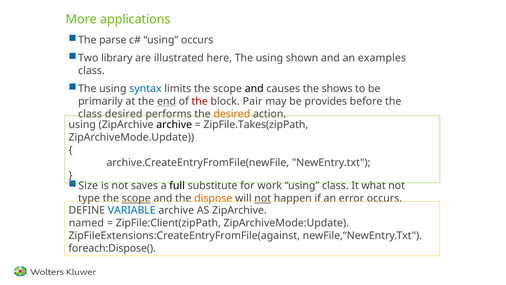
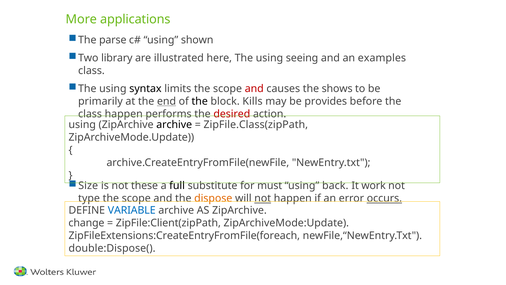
using occurs: occurs -> shown (197, 40)
shown: shown -> seeing (302, 58)
syntax colour: blue -> black (145, 89)
and colour: black -> red (254, 89)
the colour: red -> black (200, 101)
Pair: Pair -> Kills (253, 101)
class desired: desired -> happen (124, 114)
desired colour: orange -> red (232, 114)
ZipFile.Takes(zipPath: ZipFile.Takes(zipPath -> ZipFile.Class(zipPath (256, 125)
saves: saves -> these (145, 186)
work: work -> must (270, 186)
using class: class -> back (335, 186)
what: what -> work (374, 186)
scope underline: present -> none (136, 198)
occurs underline: none -> present (384, 198)
named: named -> change (86, 223)
ZipFileExtensions:CreateEntryFromFile(against: ZipFileExtensions:CreateEntryFromFile(against -> ZipFileExtensions:CreateEntryFromFile(foreach (184, 235)
foreach:Dispose(: foreach:Dispose( -> double:Dispose( (112, 248)
